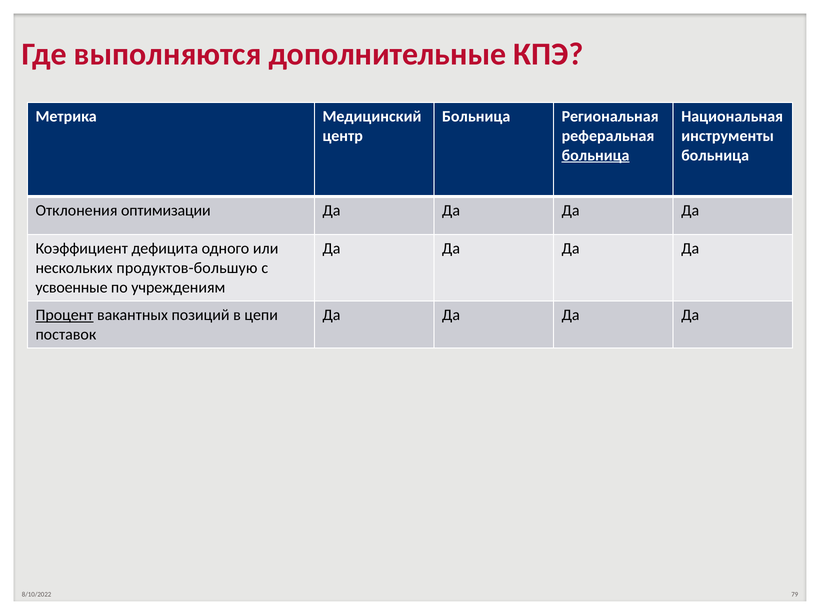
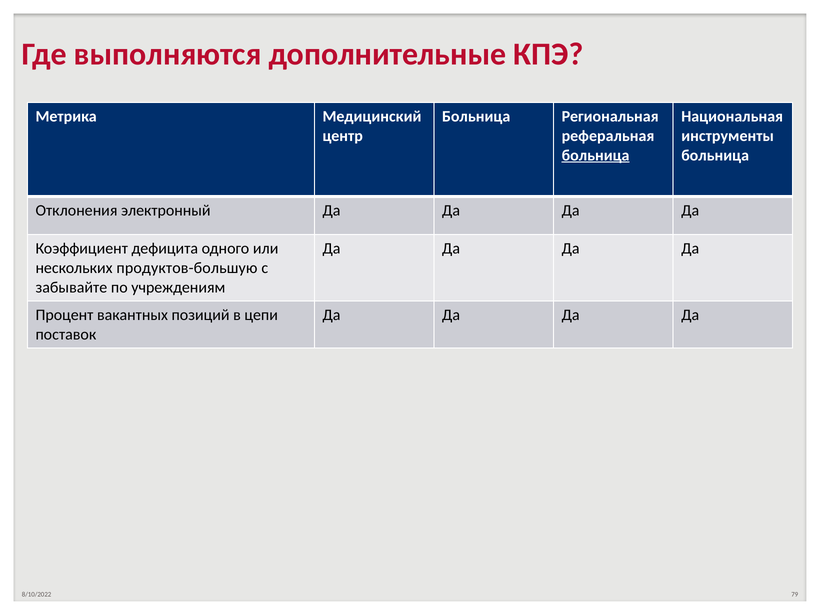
оптимизации: оптимизации -> электронный (166, 210)
усвоенные: усвоенные -> забывайте (71, 287)
Процент underline: present -> none (64, 315)
